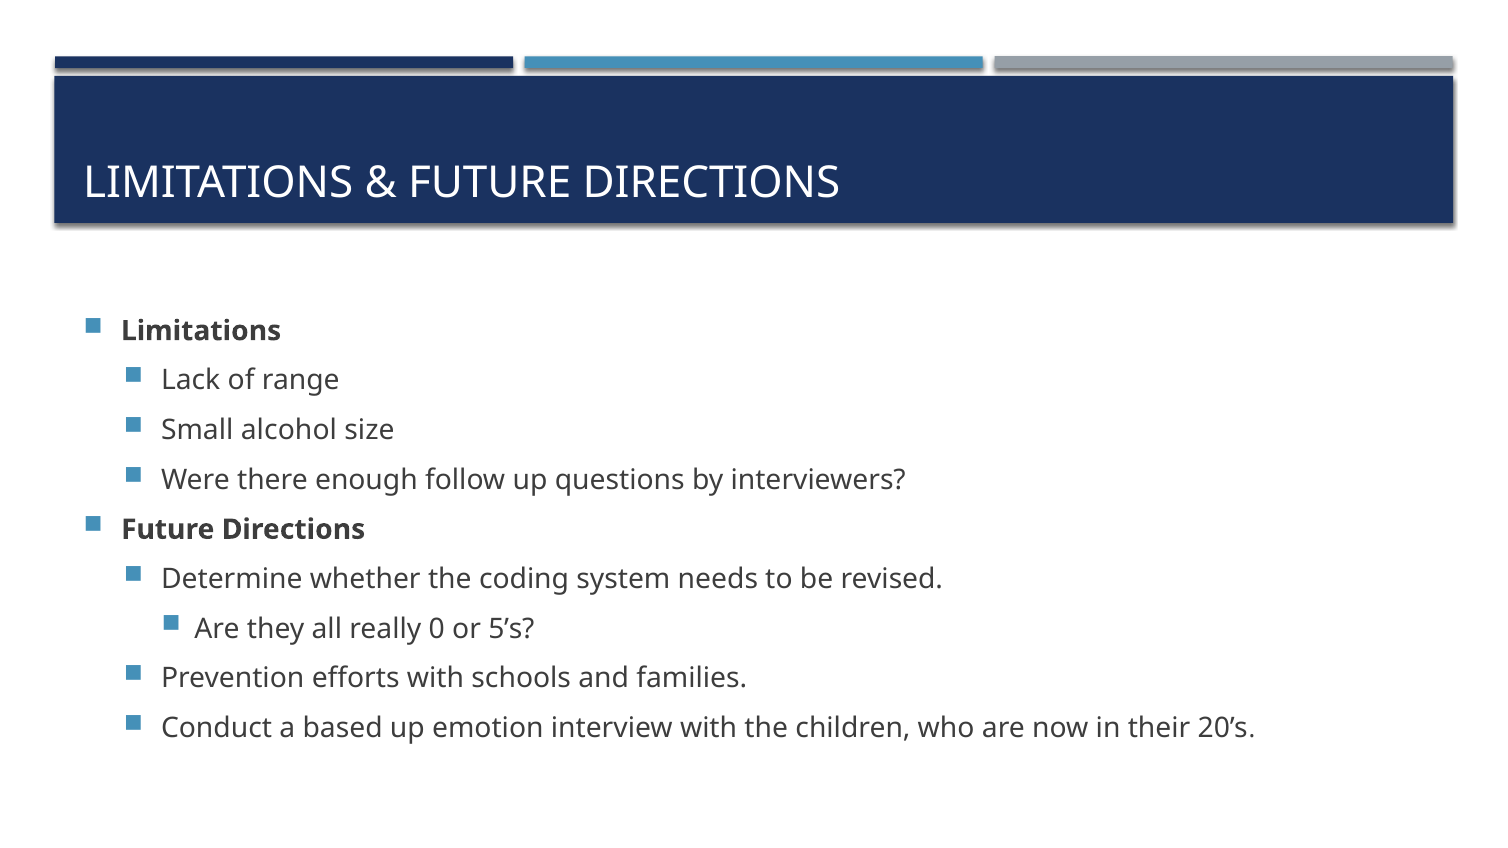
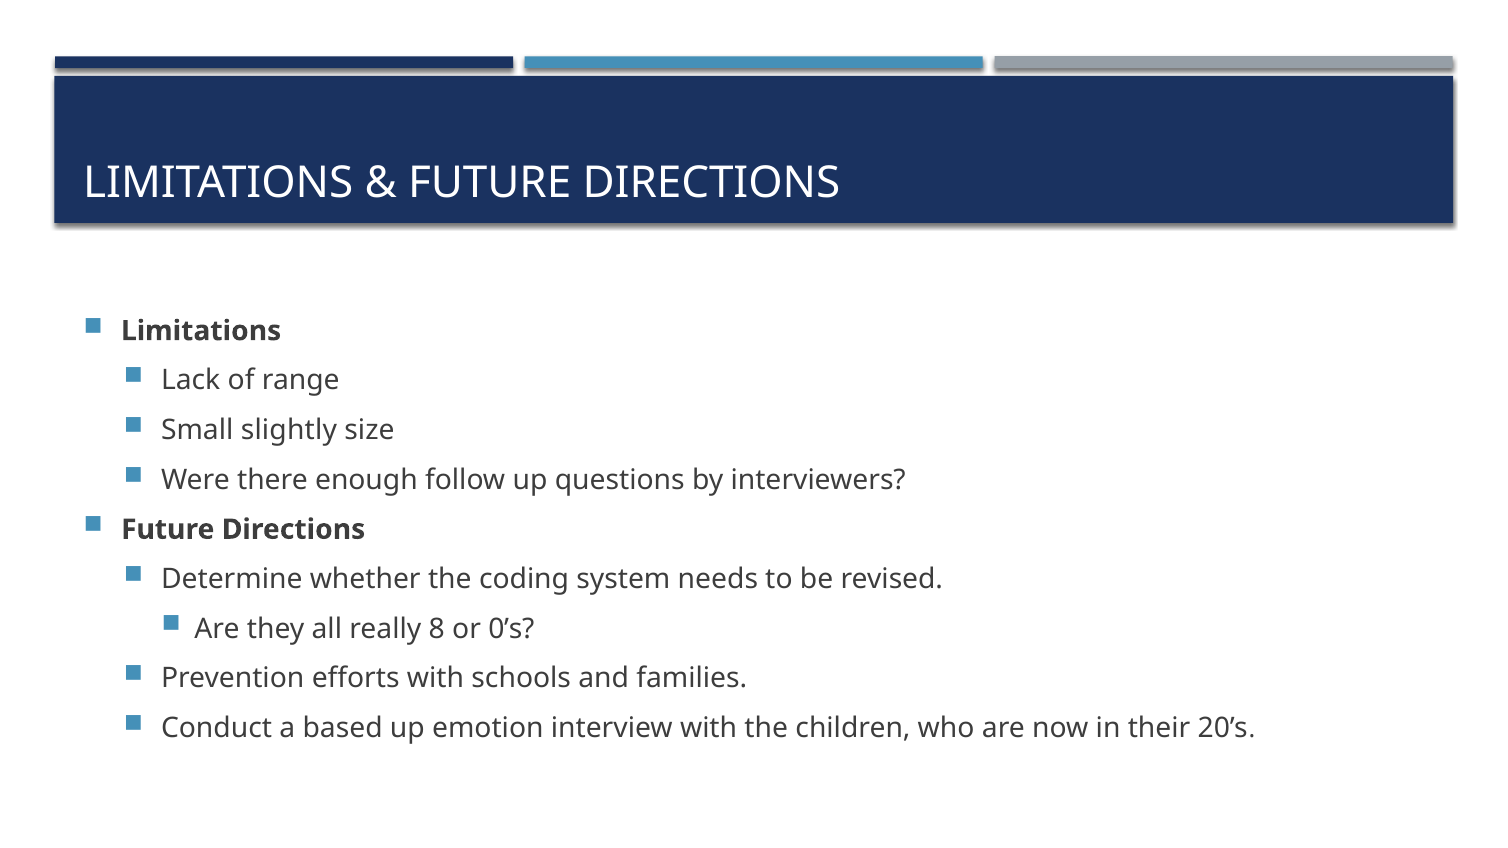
alcohol: alcohol -> slightly (289, 430)
0: 0 -> 8 (437, 629)
5’s: 5’s -> 0’s (511, 629)
